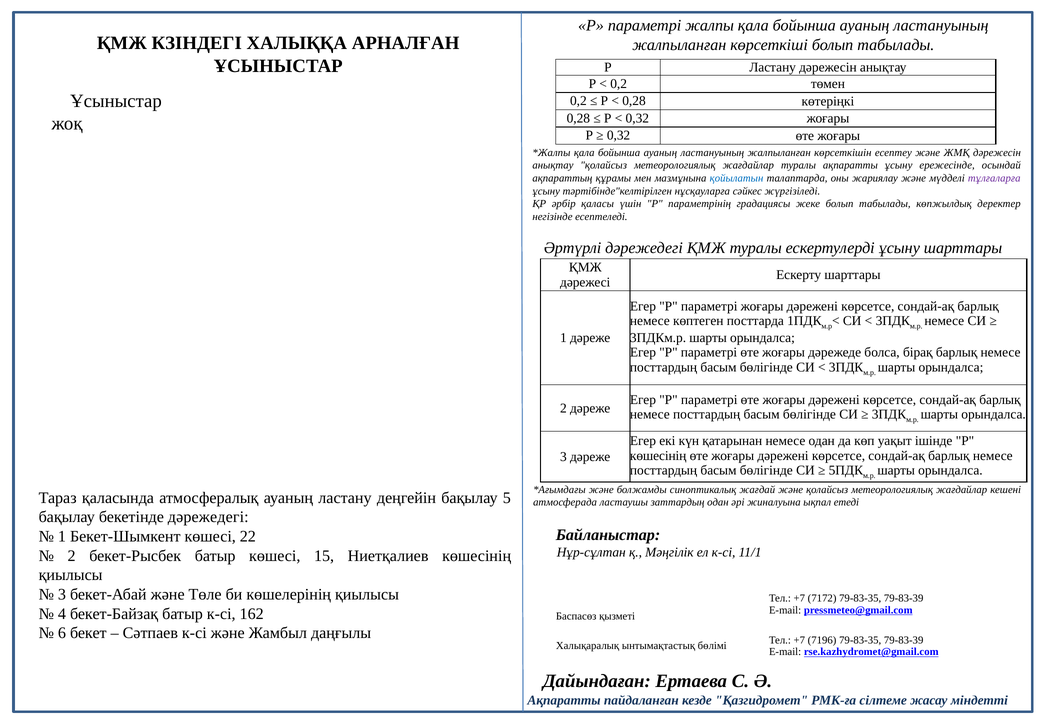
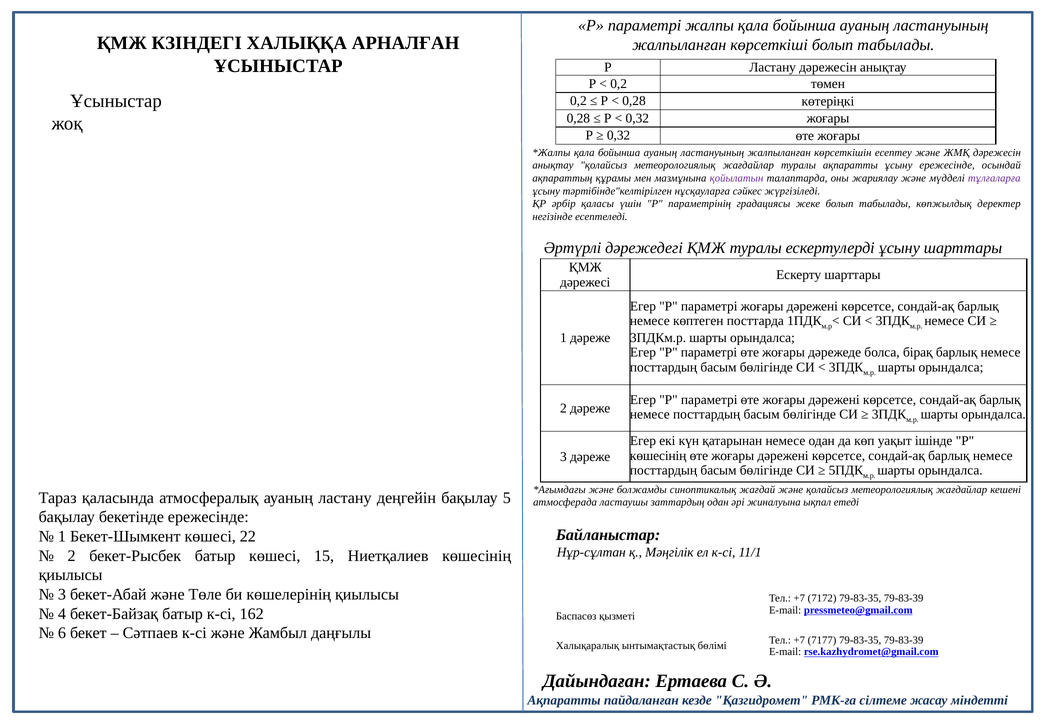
қойылатын colour: blue -> purple (737, 178)
бекетінде дәрежедегі: дәрежедегі -> ережесінде (208, 517)
7196: 7196 -> 7177 (822, 640)
